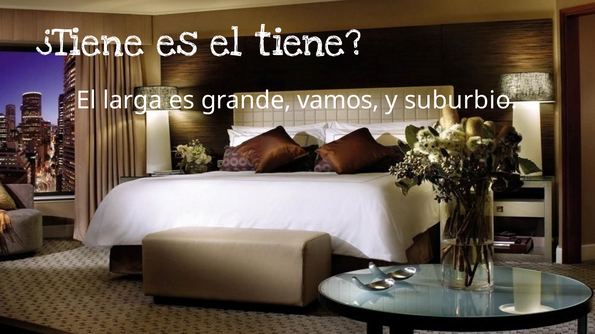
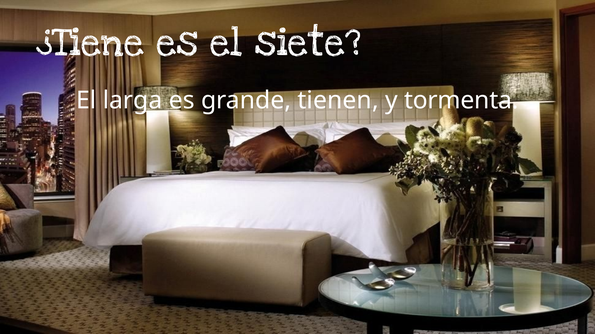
tiene: tiene -> siete (308, 42)
vamos: vamos -> tienen (338, 101)
suburbio: suburbio -> tormenta (461, 101)
